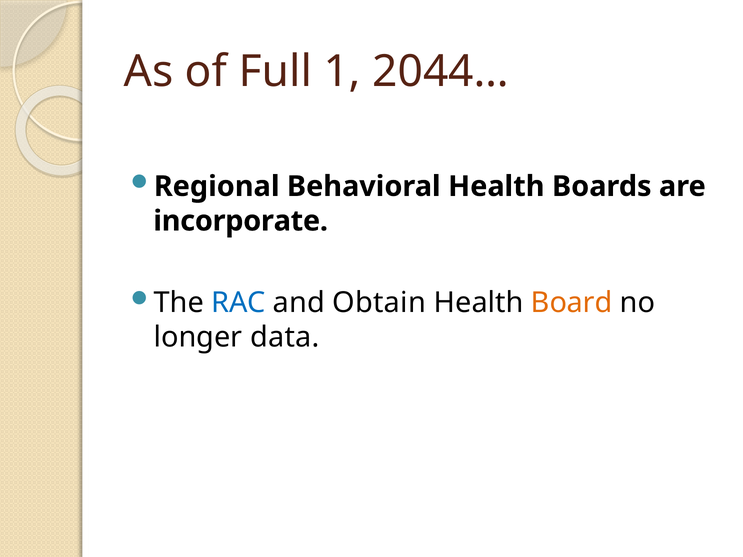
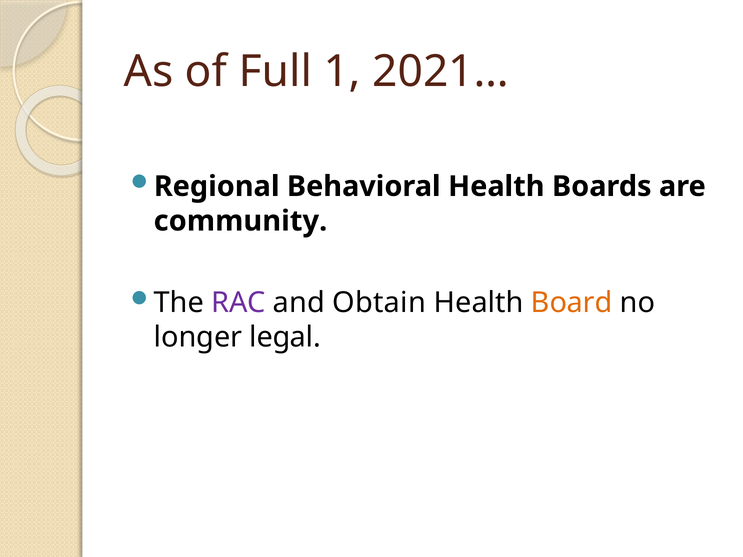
2044…: 2044… -> 2021… (441, 72)
incorporate: incorporate -> community (240, 221)
RAC colour: blue -> purple (239, 303)
data: data -> legal (285, 337)
